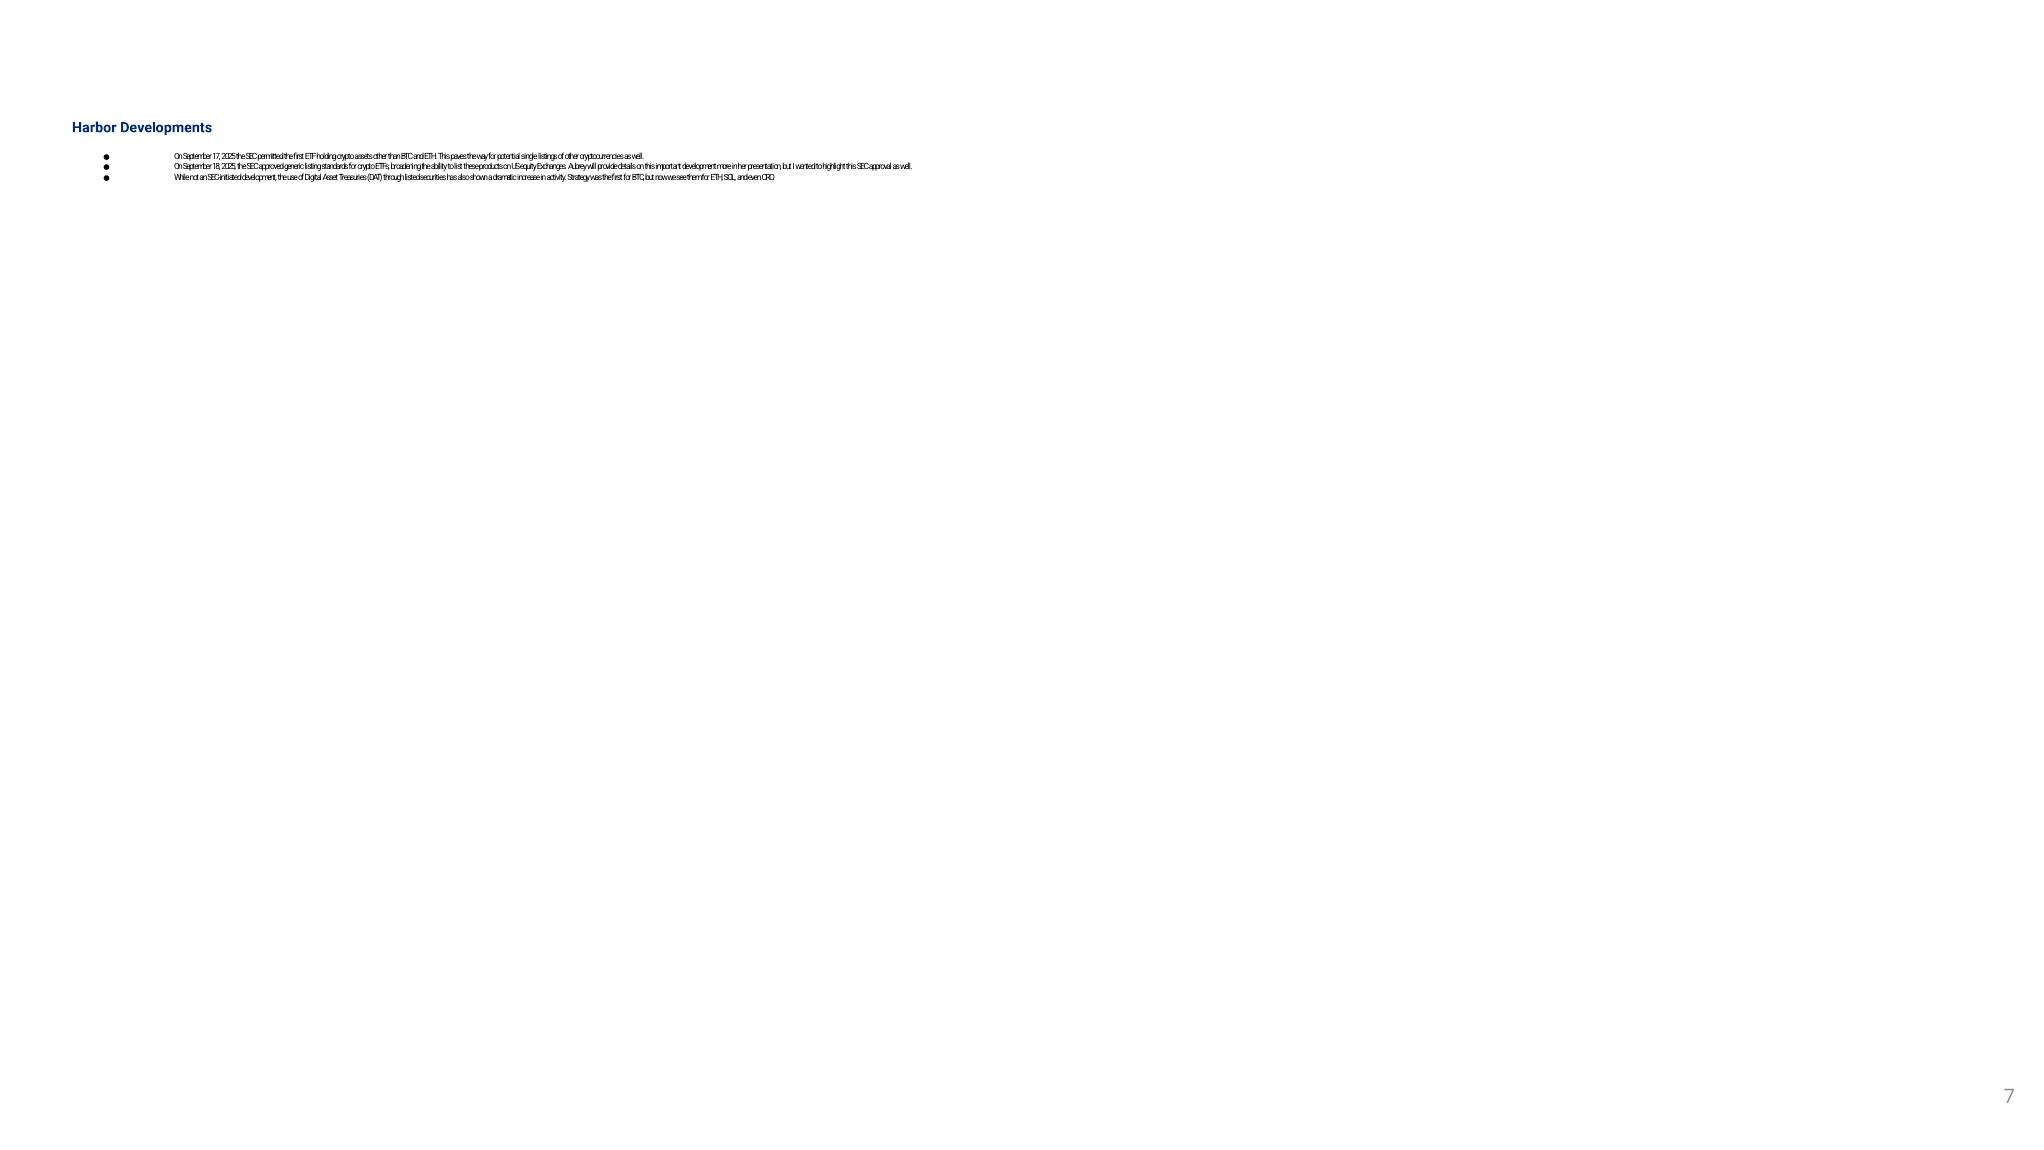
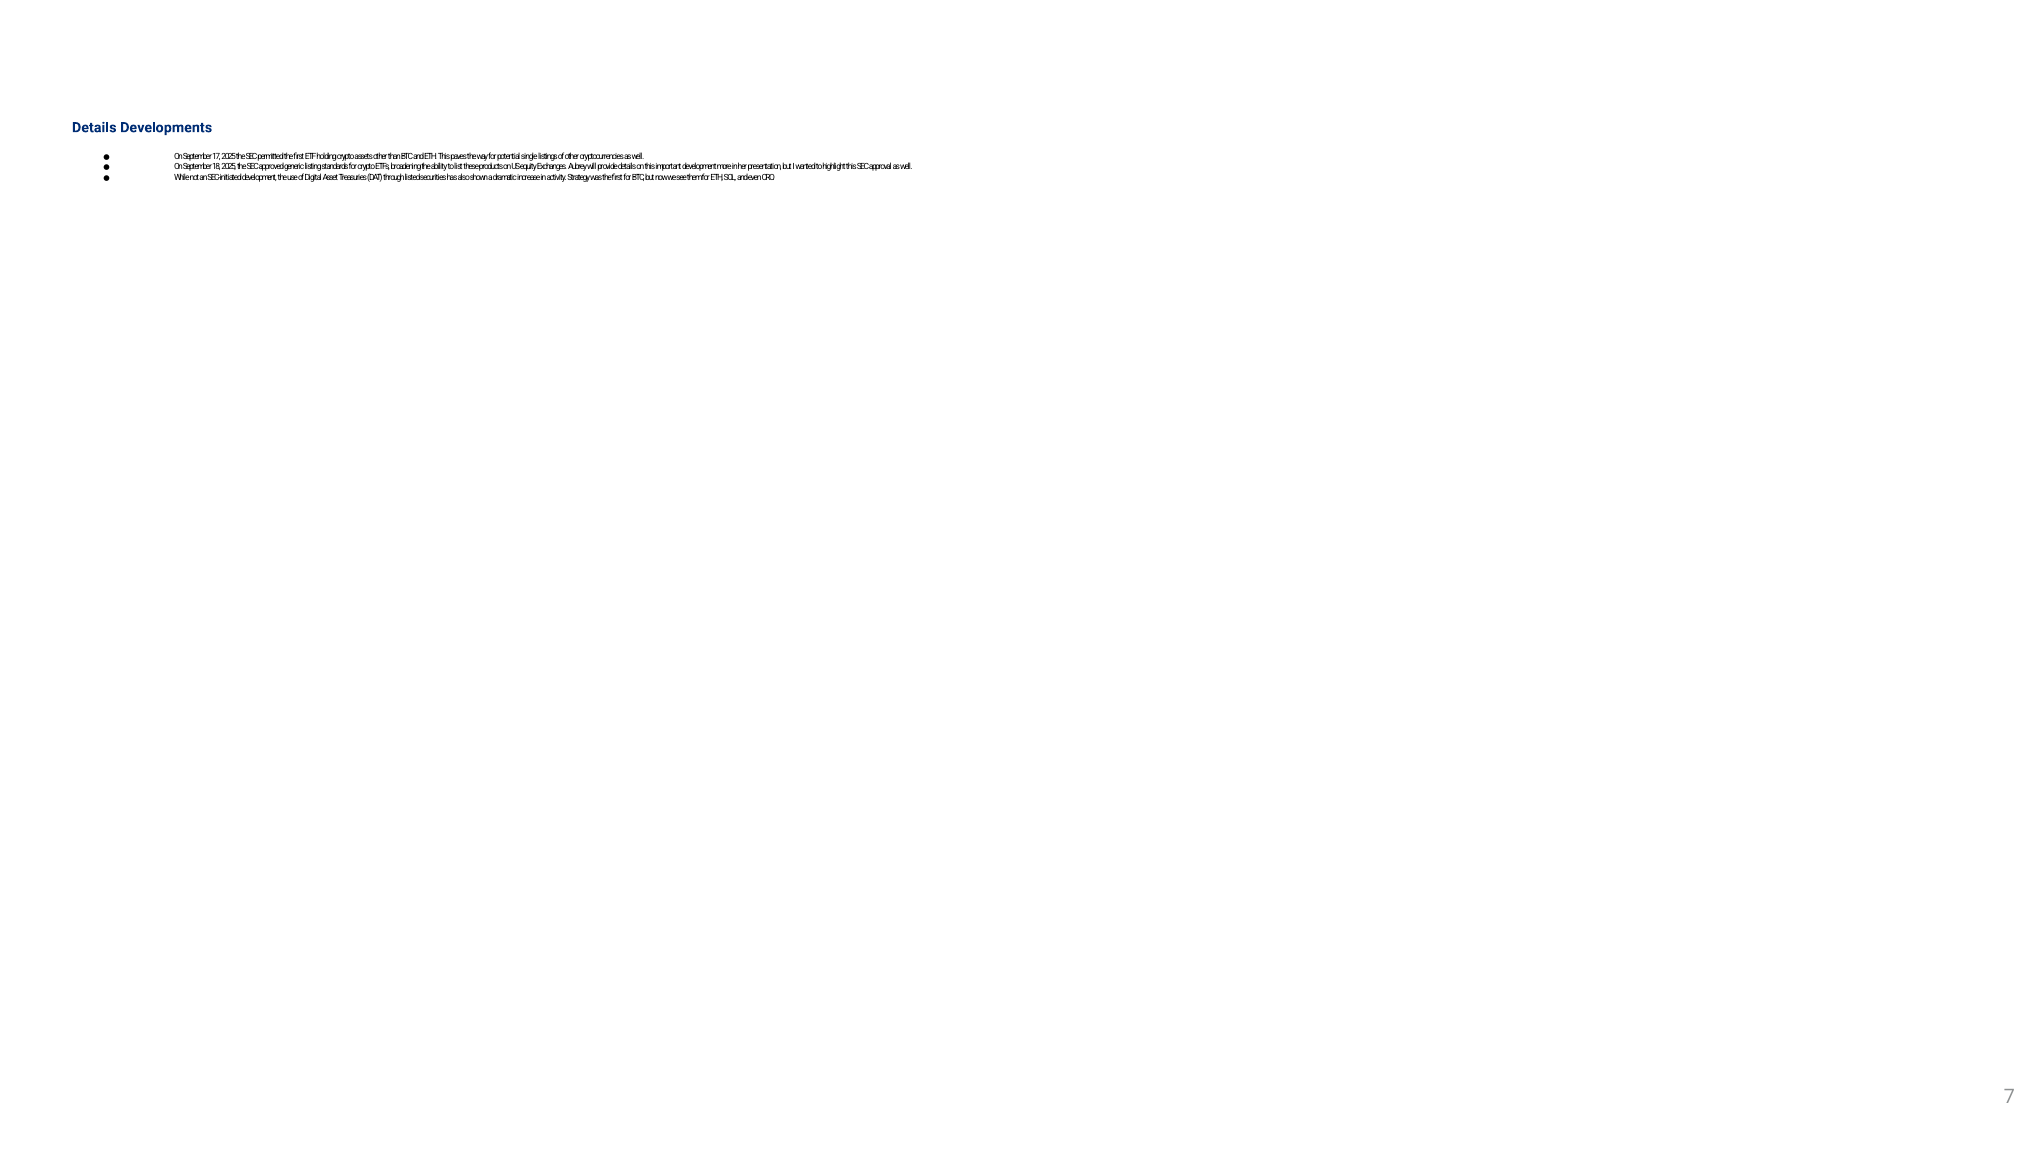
Harbor: Harbor -> Details (94, 128)
